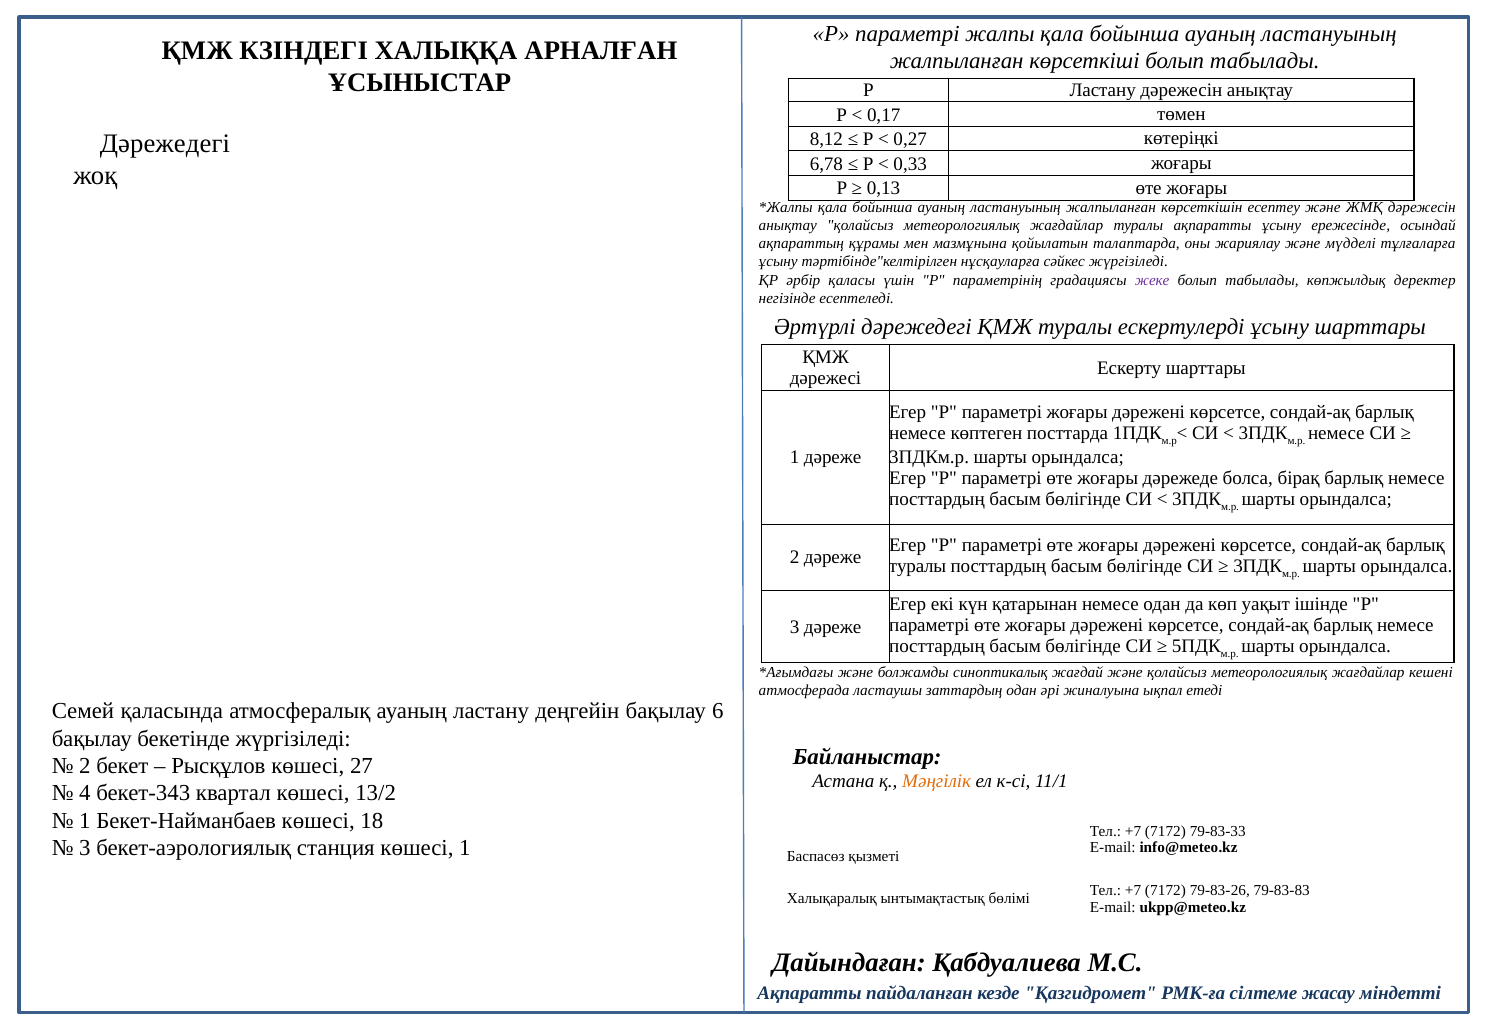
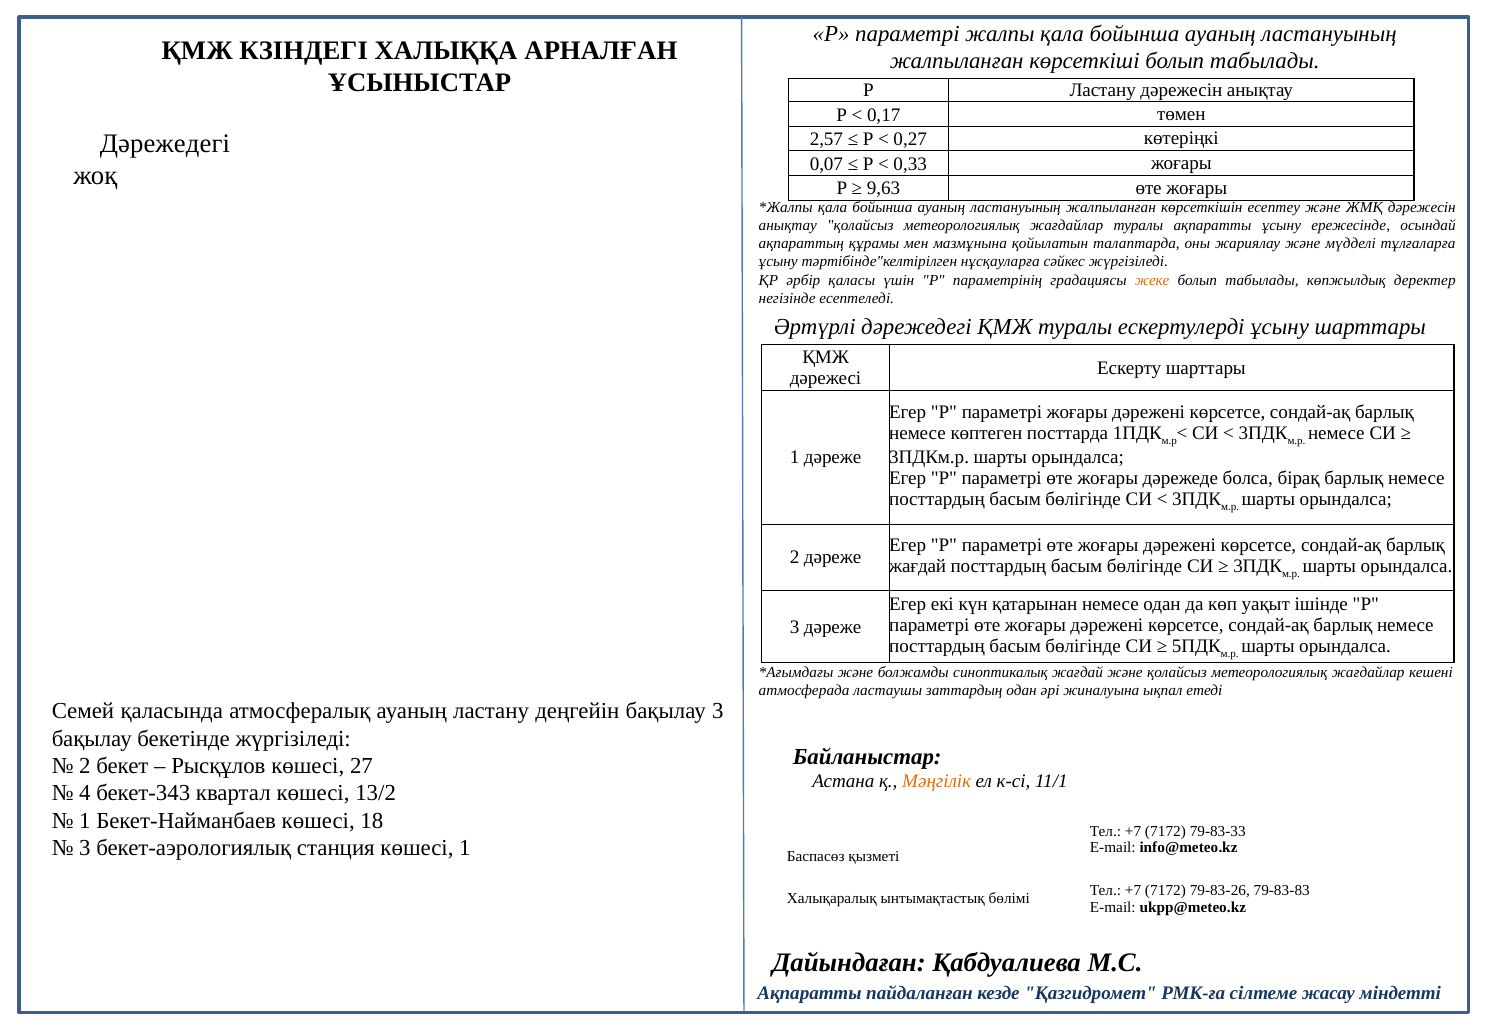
8,12: 8,12 -> 2,57 (826, 139)
6,78: 6,78 -> 0,07 (826, 164)
0,13: 0,13 -> 9,63 (884, 189)
жеке colour: purple -> orange (1152, 280)
туралы: туралы -> жағдай (918, 566)
бақылау 6: 6 -> 3 (718, 711)
